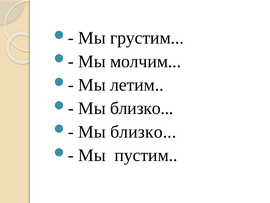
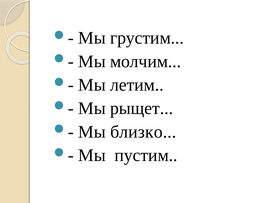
близко: близко -> рыщет (142, 108)
